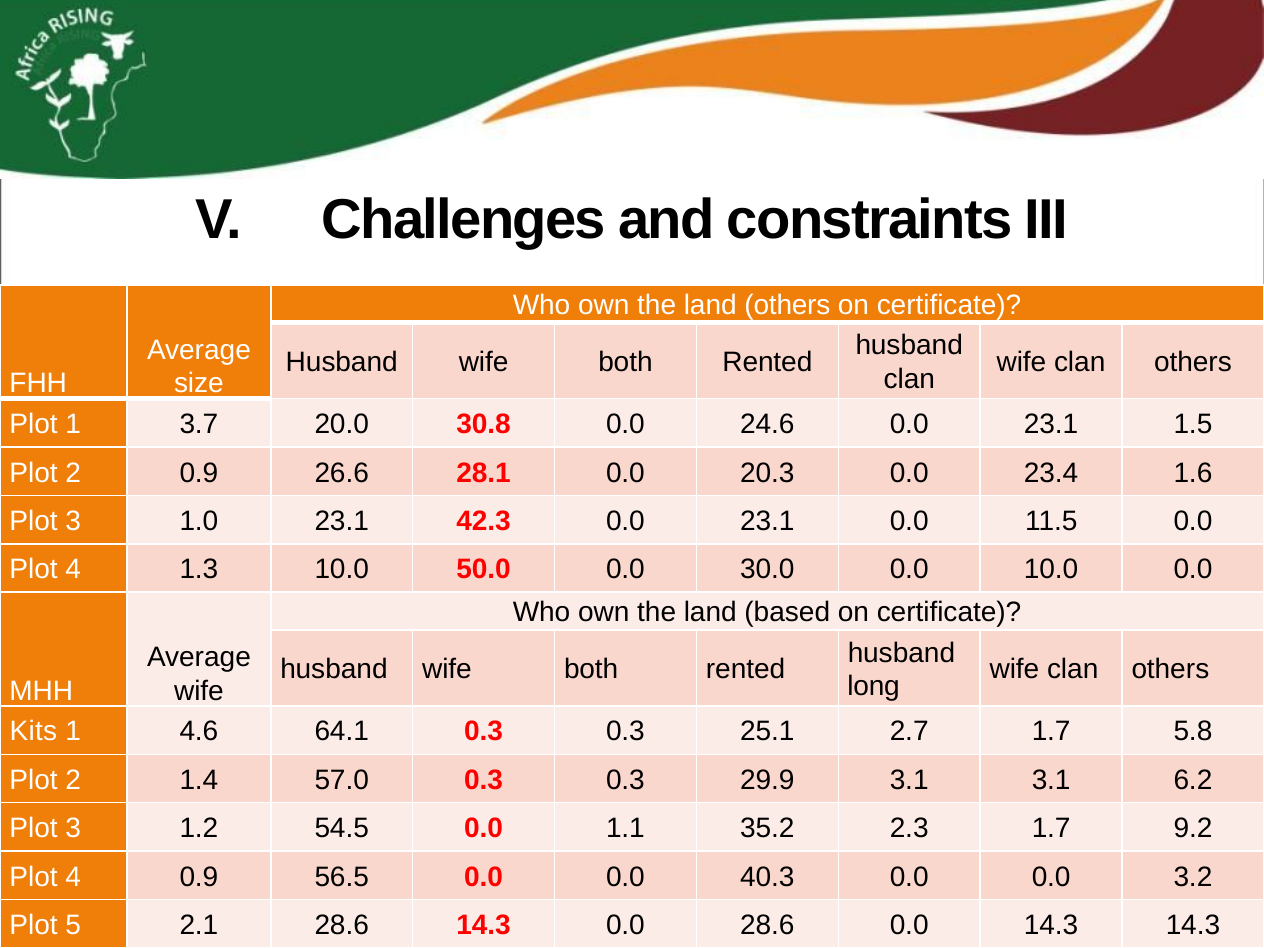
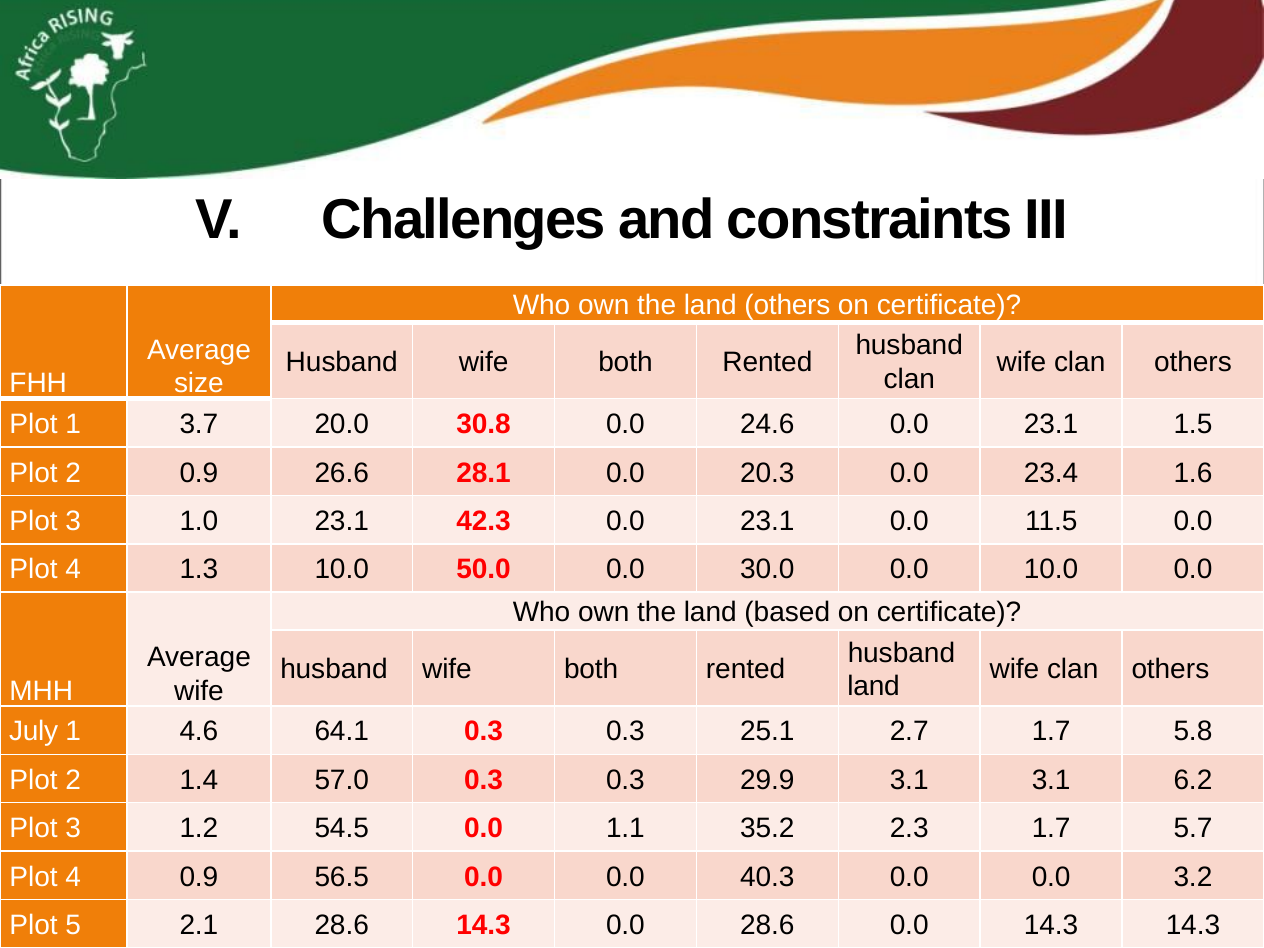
long: long -> land (874, 686)
Kits: Kits -> July (34, 732)
9.2: 9.2 -> 5.7 (1193, 828)
